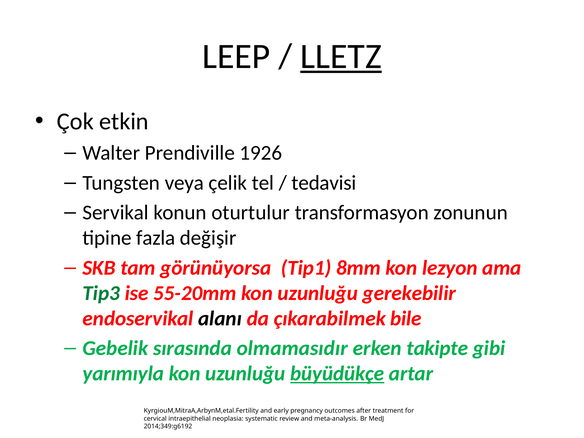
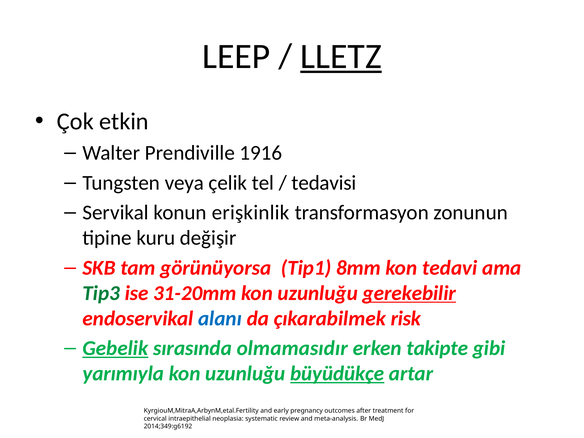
1926: 1926 -> 1916 (261, 153)
oturtulur: oturtulur -> erişkinlik (251, 213)
fazla: fazla -> kuru (156, 238)
lezyon: lezyon -> tedavi (450, 268)
55-20mm: 55-20mm -> 31-20mm (195, 293)
gerekebilir underline: none -> present (409, 293)
alanı colour: black -> blue (220, 318)
bile: bile -> risk (406, 318)
Gebelik underline: none -> present (115, 348)
